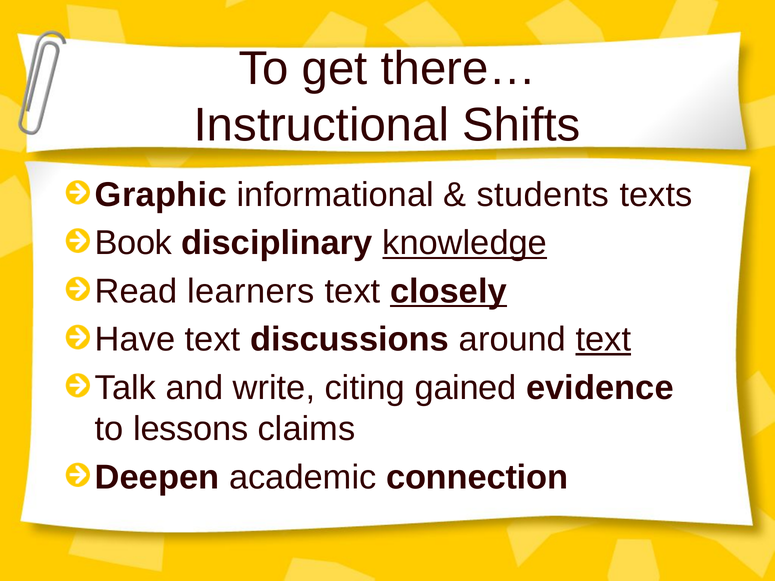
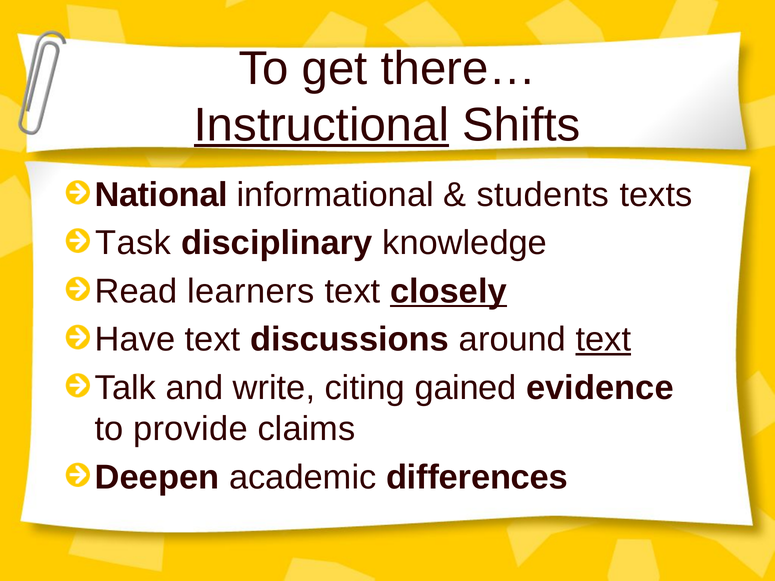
Instructional underline: none -> present (321, 125)
Graphic: Graphic -> National (161, 195)
Book: Book -> Task (133, 243)
knowledge underline: present -> none (465, 243)
lessons: lessons -> provide (190, 429)
connection: connection -> differences (477, 477)
